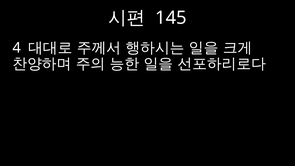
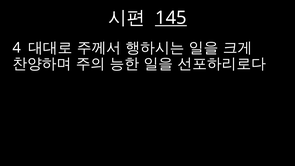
145 underline: none -> present (171, 18)
